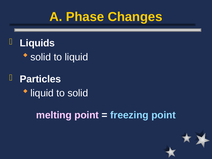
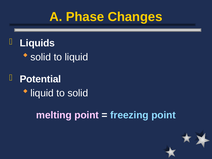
Particles: Particles -> Potential (40, 79)
